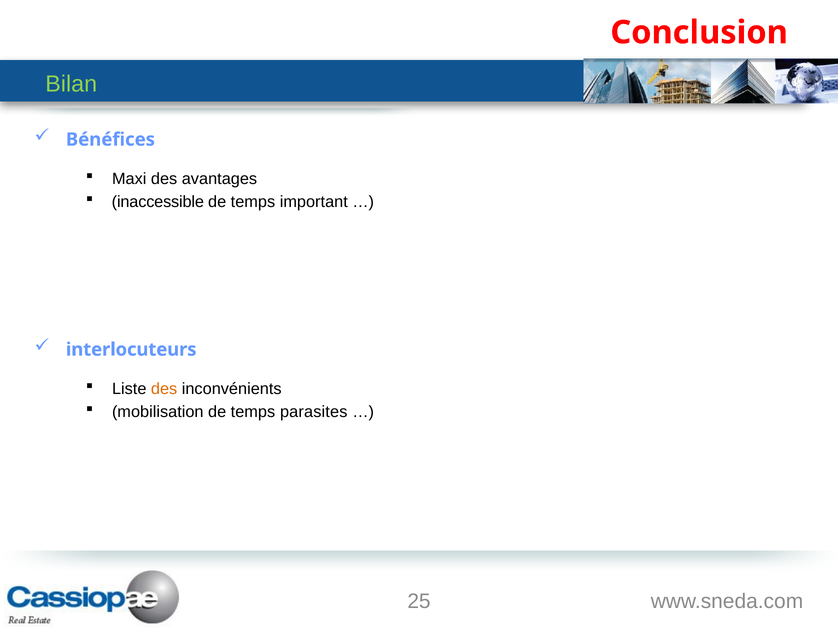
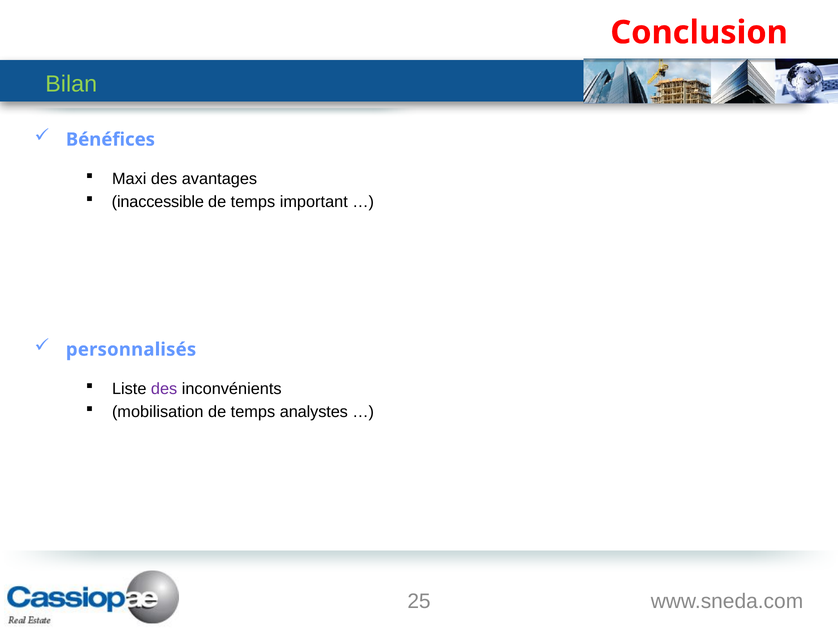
interlocuteurs: interlocuteurs -> personnalisés (131, 349)
des colour: orange -> purple (164, 389)
parasites: parasites -> analystes (314, 412)
